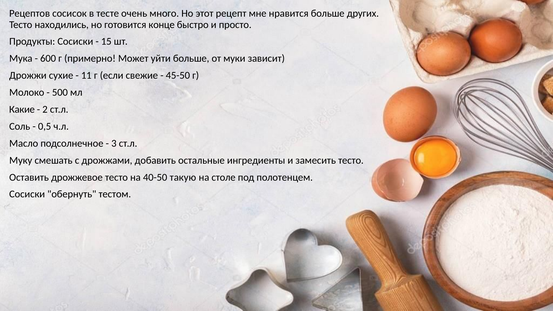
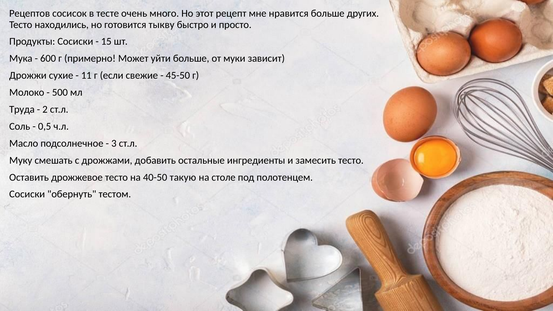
конце: конце -> тыкву (162, 25)
Какие: Какие -> Труда (22, 109)
